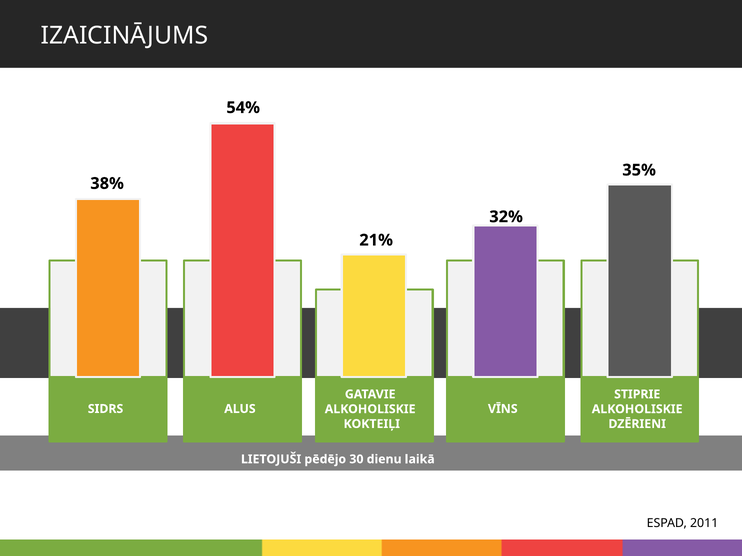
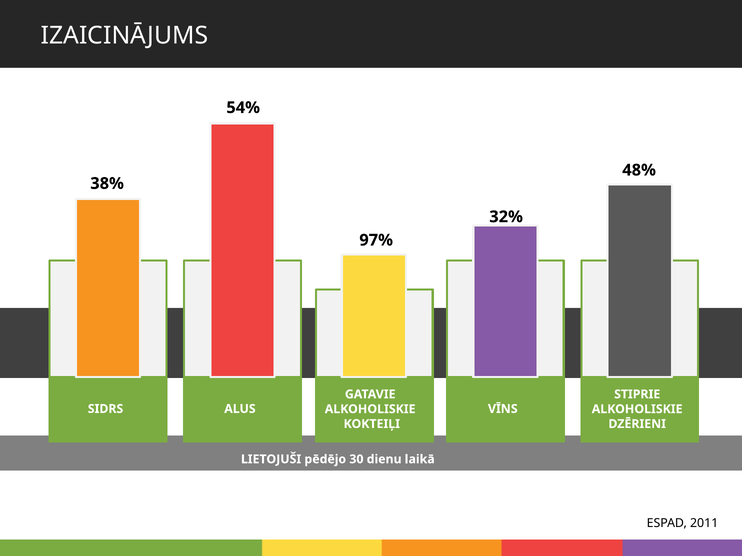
35%: 35% -> 48% (639, 170)
21%: 21% -> 97% (376, 240)
